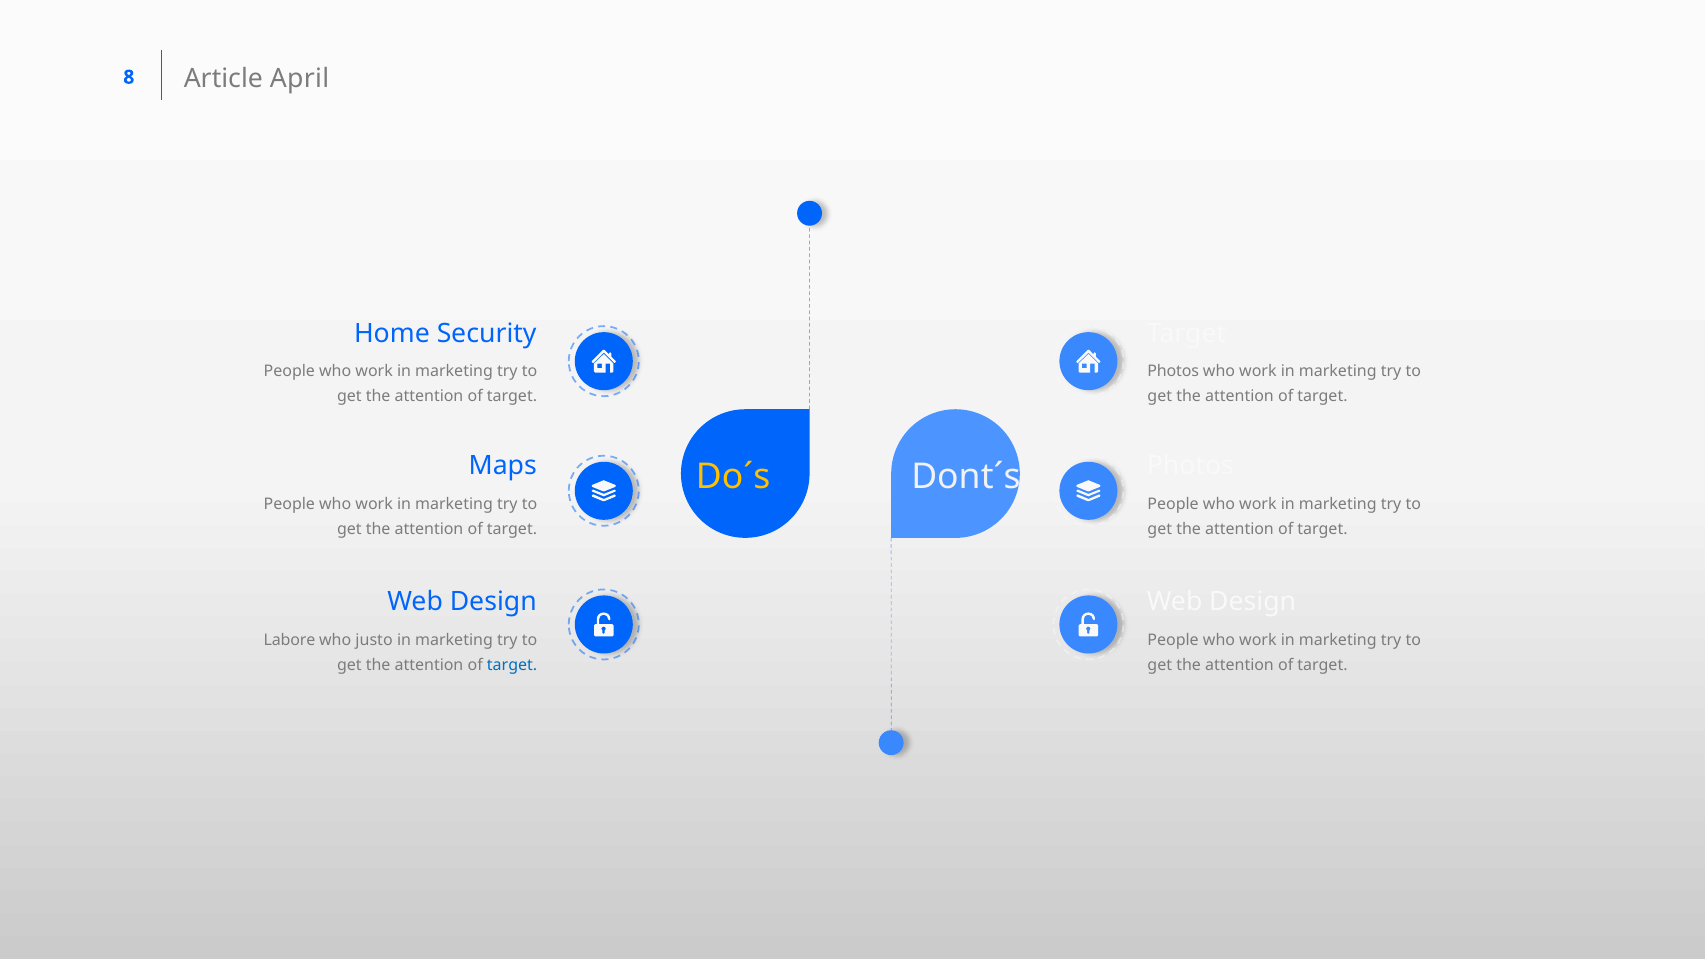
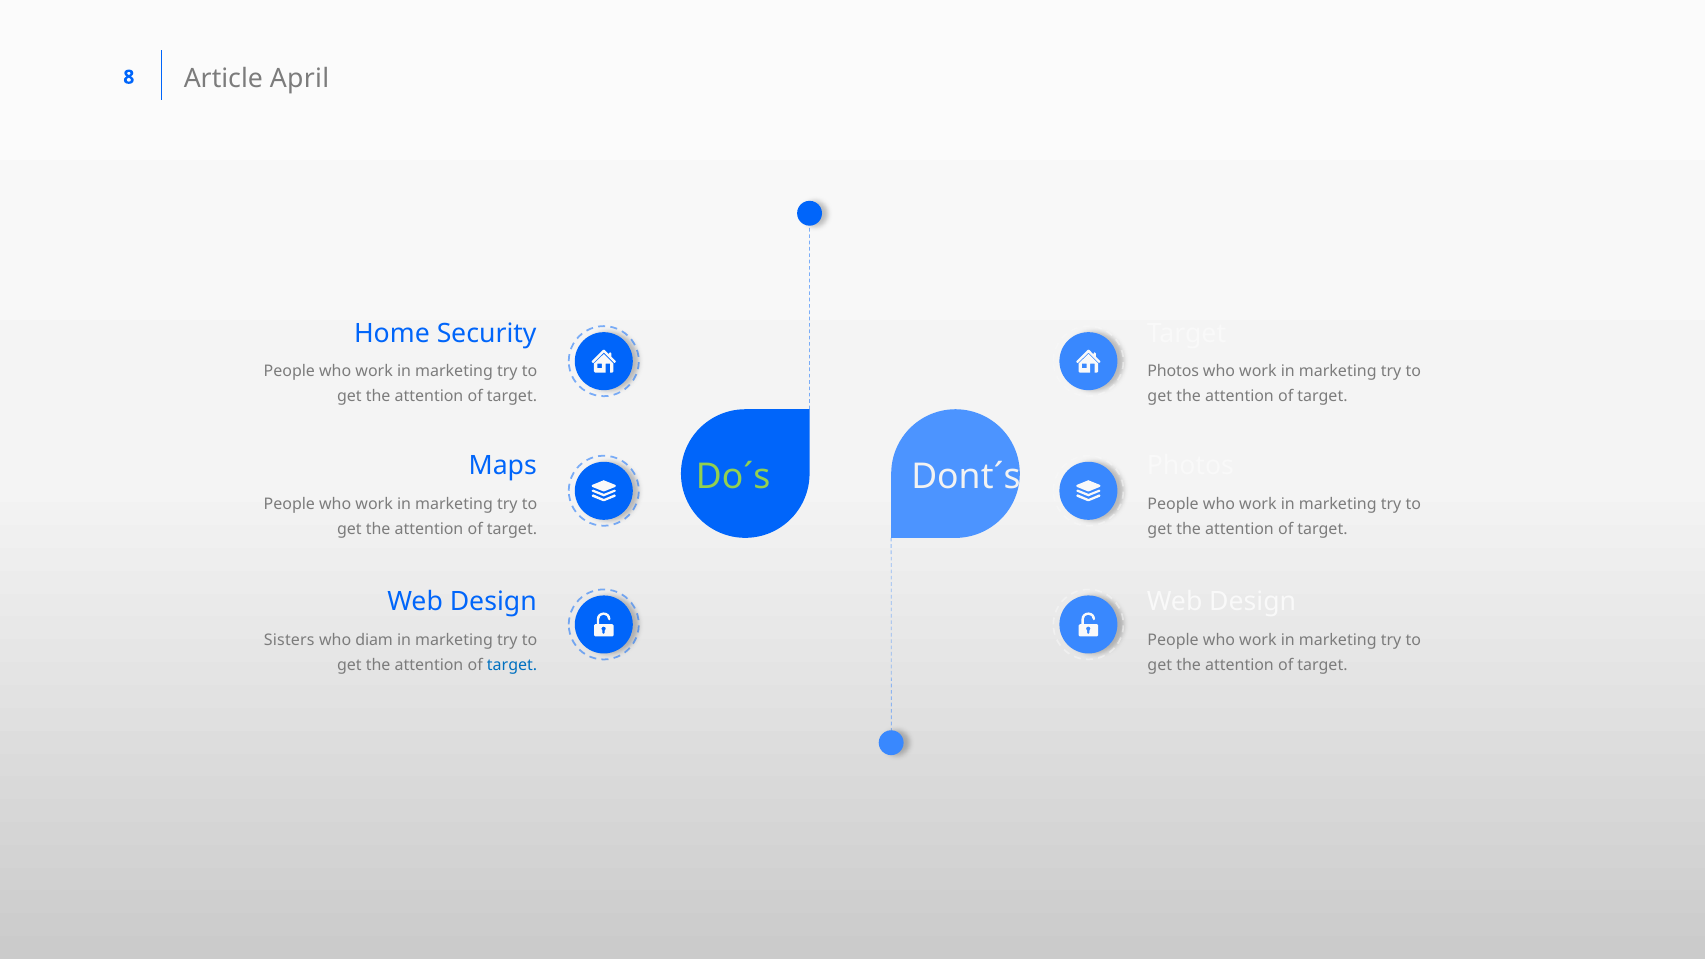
Do´s colour: yellow -> light green (733, 476)
Labore: Labore -> Sisters (289, 641)
justo: justo -> diam (374, 641)
